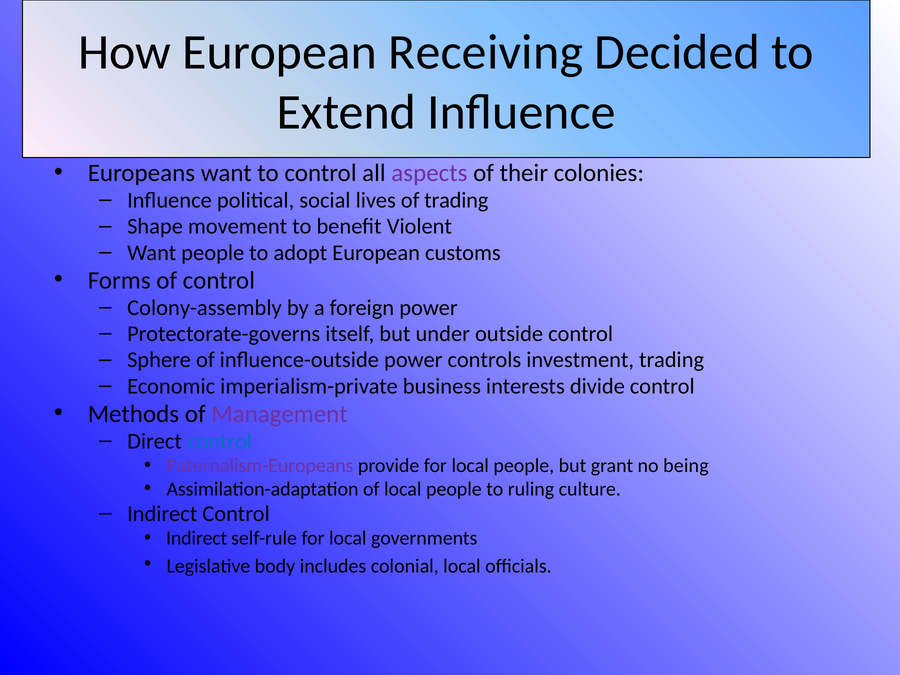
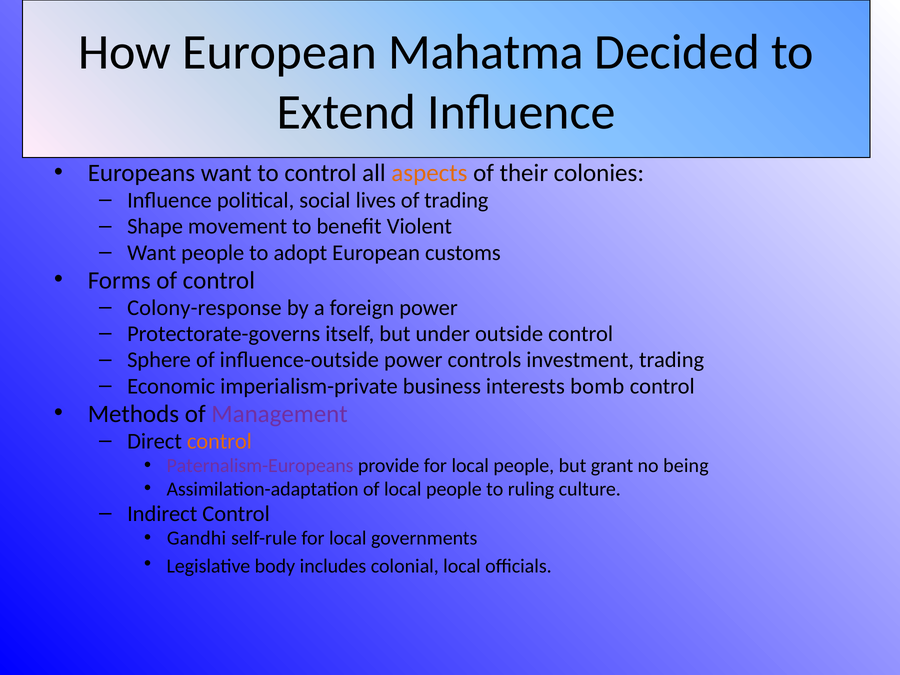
Receiving: Receiving -> Mahatma (486, 52)
aspects colour: purple -> orange (429, 173)
Colony-assembly: Colony-assembly -> Colony-response (204, 308)
divide: divide -> bomb (597, 386)
control colour: blue -> orange (219, 441)
Indirect: Indirect -> Gandhi (196, 538)
